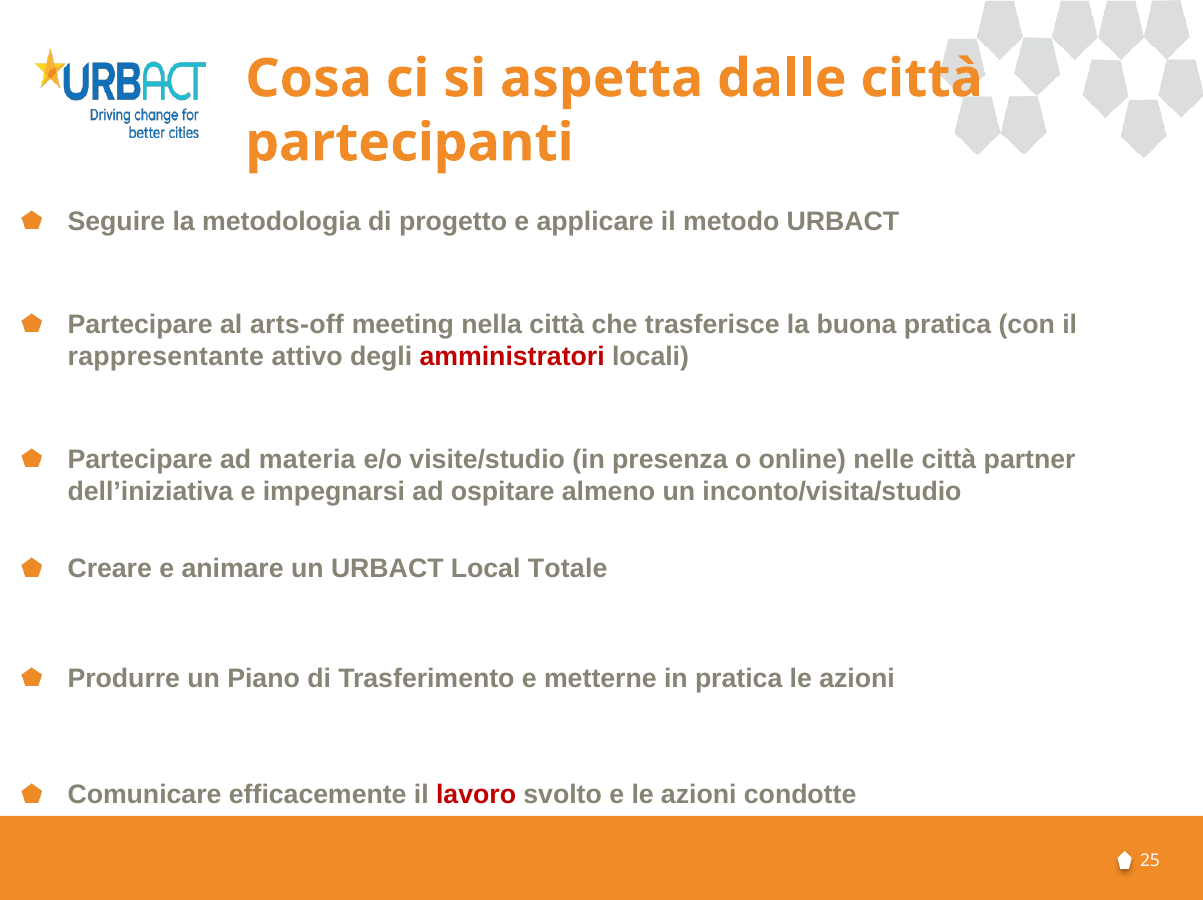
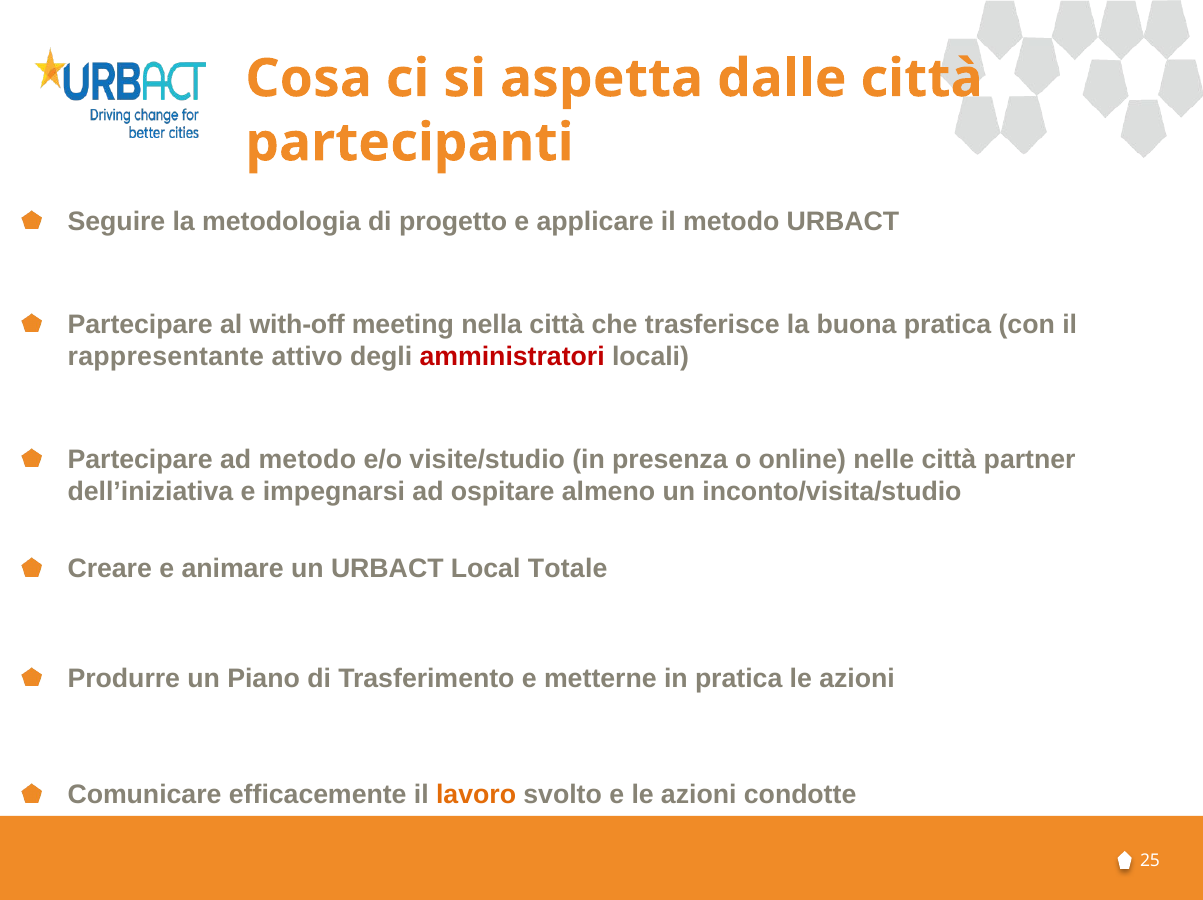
arts-off: arts-off -> with-off (297, 324)
ad materia: materia -> metodo (307, 459)
lavoro colour: red -> orange (476, 795)
